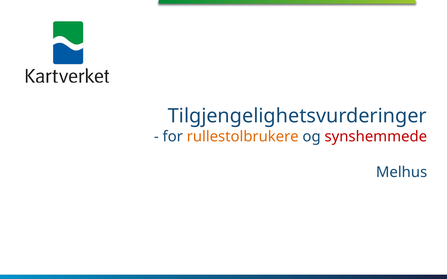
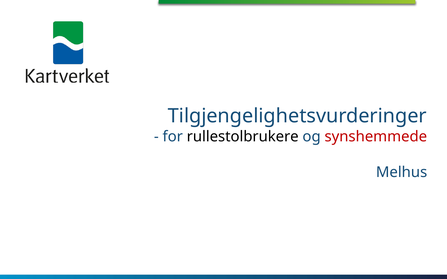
rullestolbrukere colour: orange -> black (243, 137)
